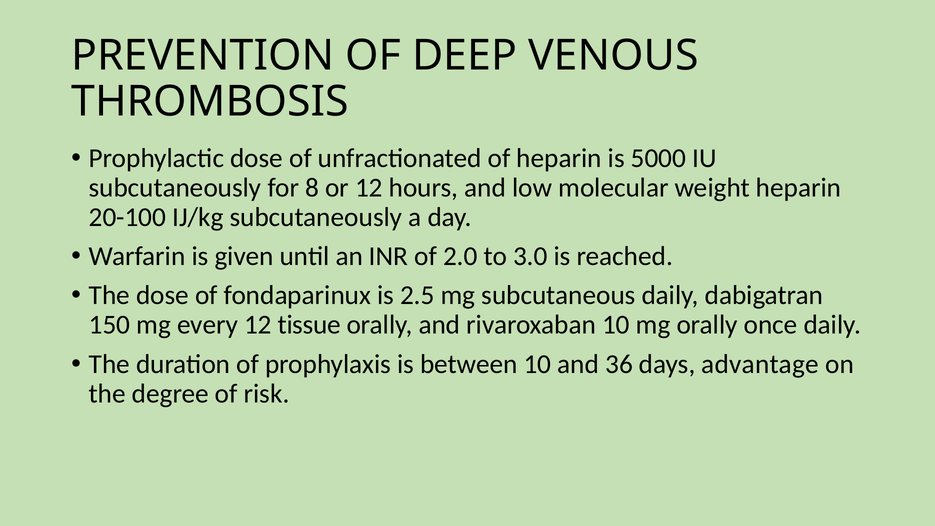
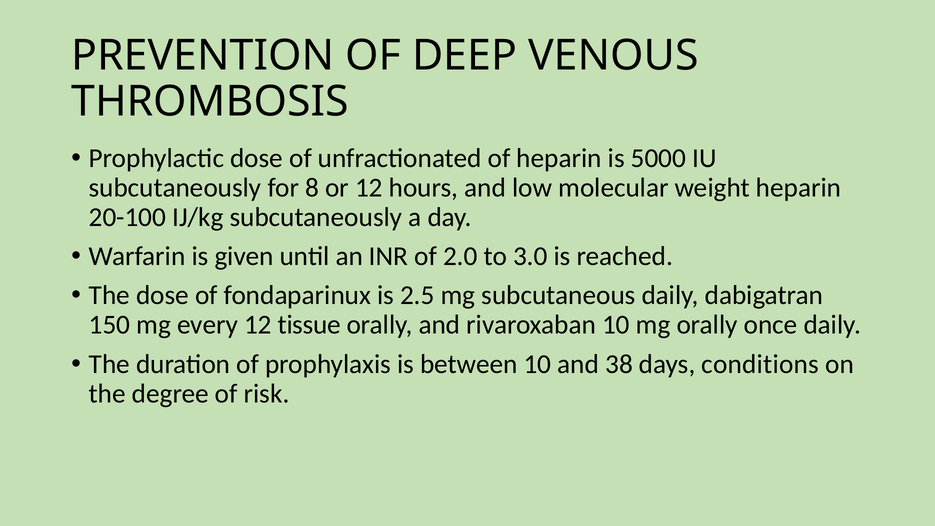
36: 36 -> 38 (619, 364)
advantage: advantage -> conditions (760, 364)
